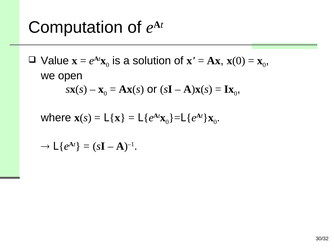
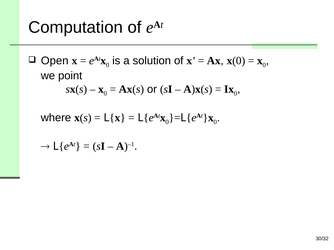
Value: Value -> Open (55, 61)
open: open -> point (70, 76)
